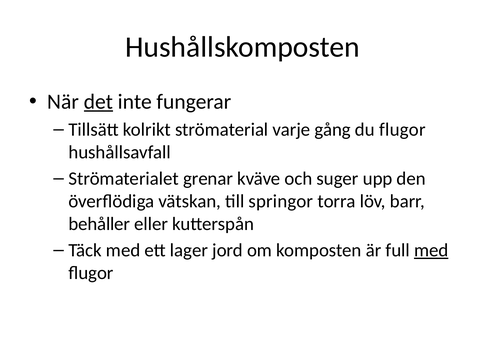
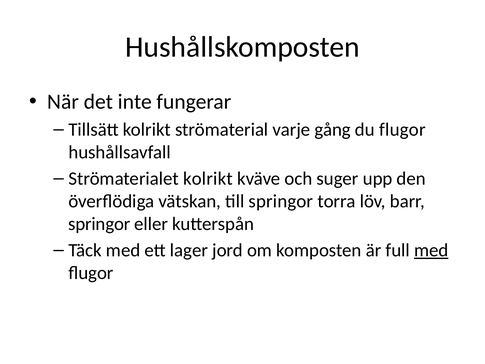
det underline: present -> none (98, 102)
Strömaterialet grenar: grenar -> kolrikt (208, 179)
behåller: behåller -> springor (99, 224)
